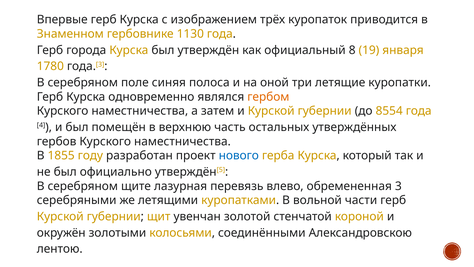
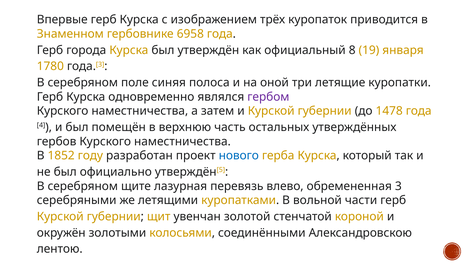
1130: 1130 -> 6958 (190, 34)
гербом colour: orange -> purple (268, 97)
8554: 8554 -> 1478 (389, 111)
1855: 1855 -> 1852 (61, 155)
